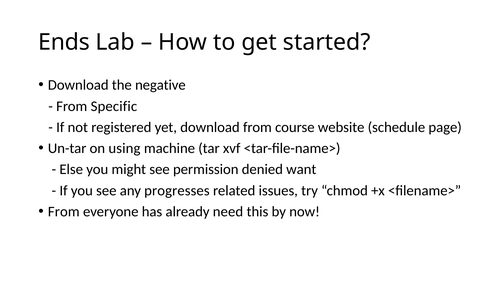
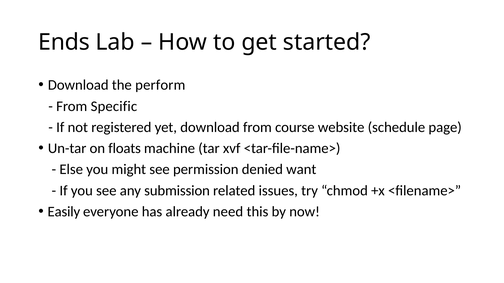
negative: negative -> perform (160, 85)
using: using -> floats (125, 149)
progresses: progresses -> submission (177, 191)
From: From -> Easily (64, 212)
